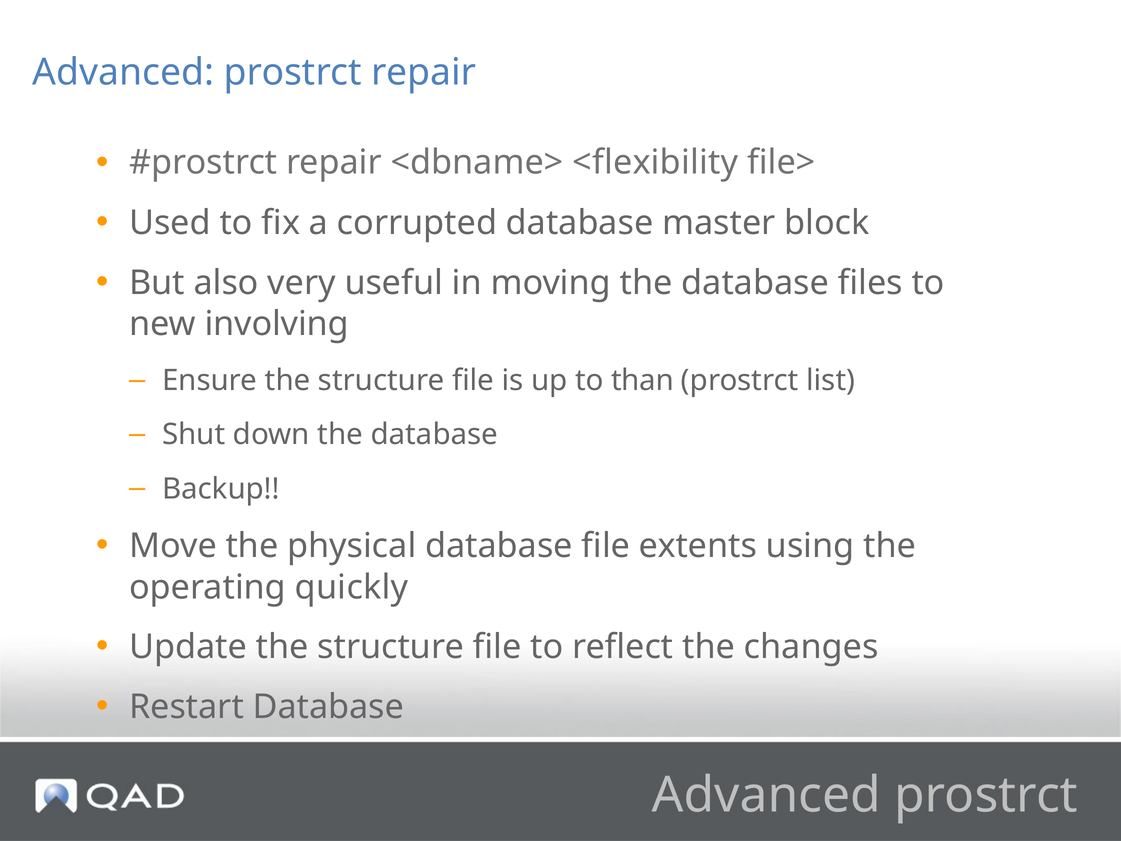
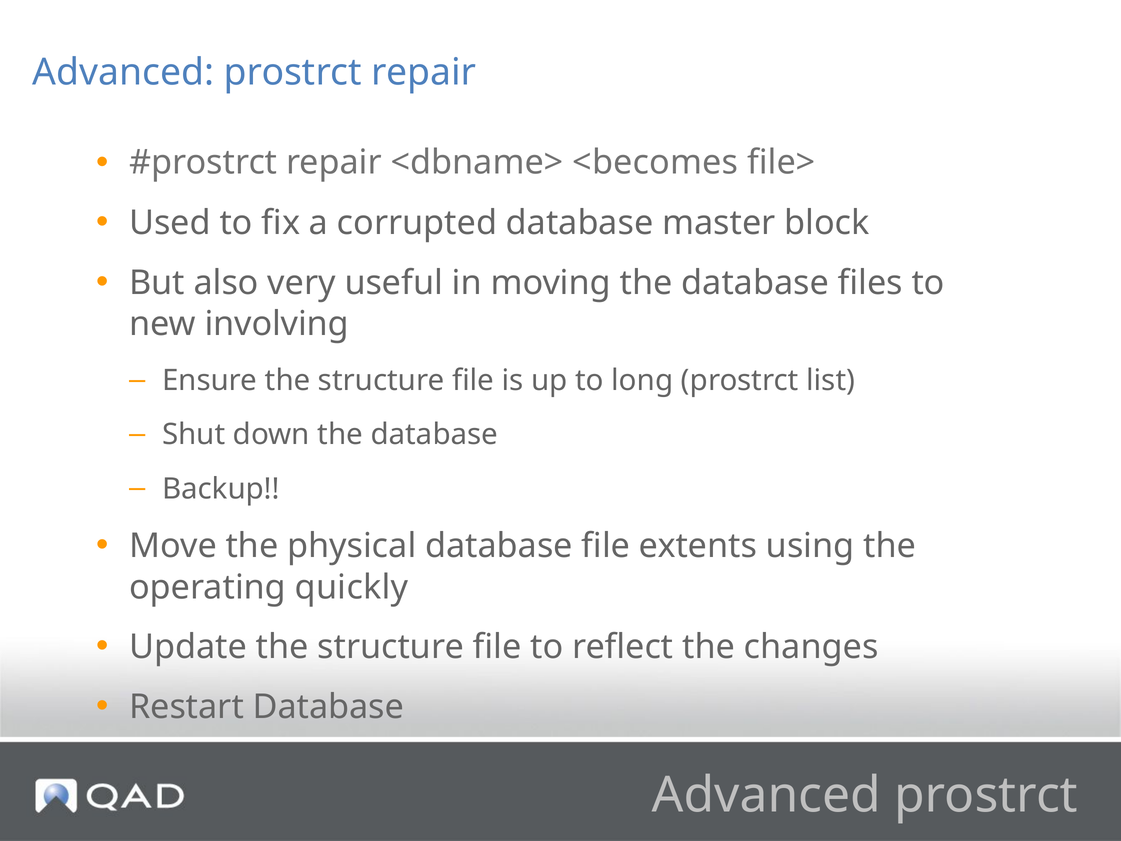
<flexibility: <flexibility -> <becomes (655, 162)
than: than -> long (642, 380)
